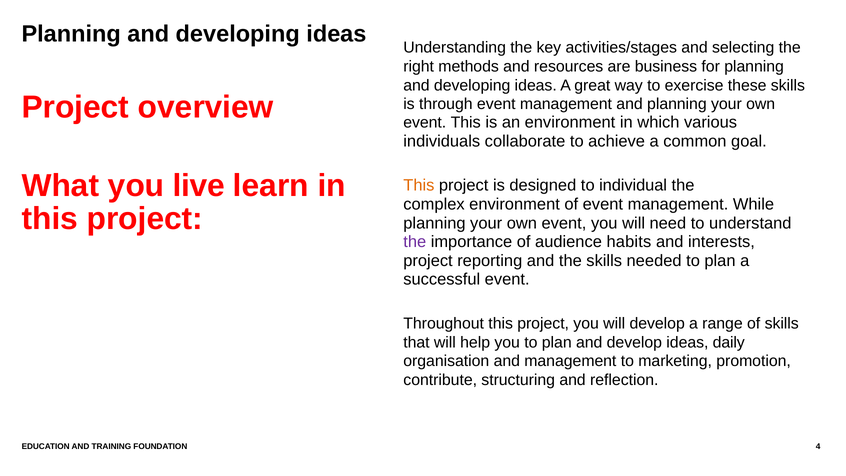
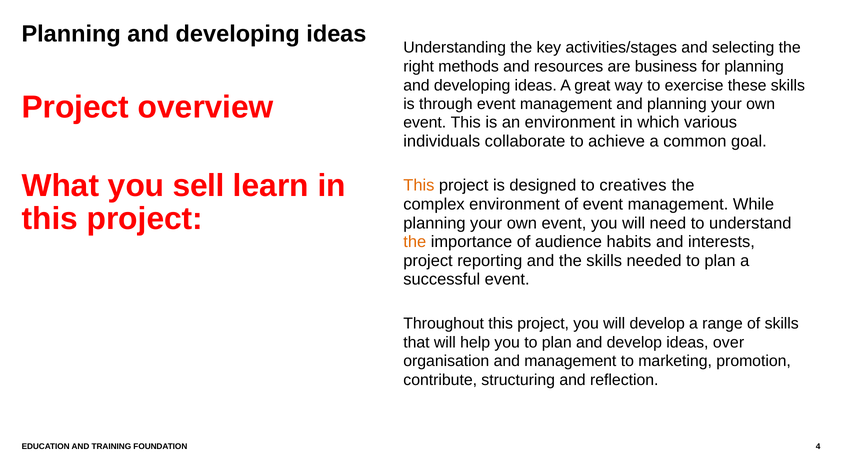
live: live -> sell (199, 186)
individual: individual -> creatives (633, 185)
the colour: purple -> orange (415, 242)
daily: daily -> over (729, 342)
